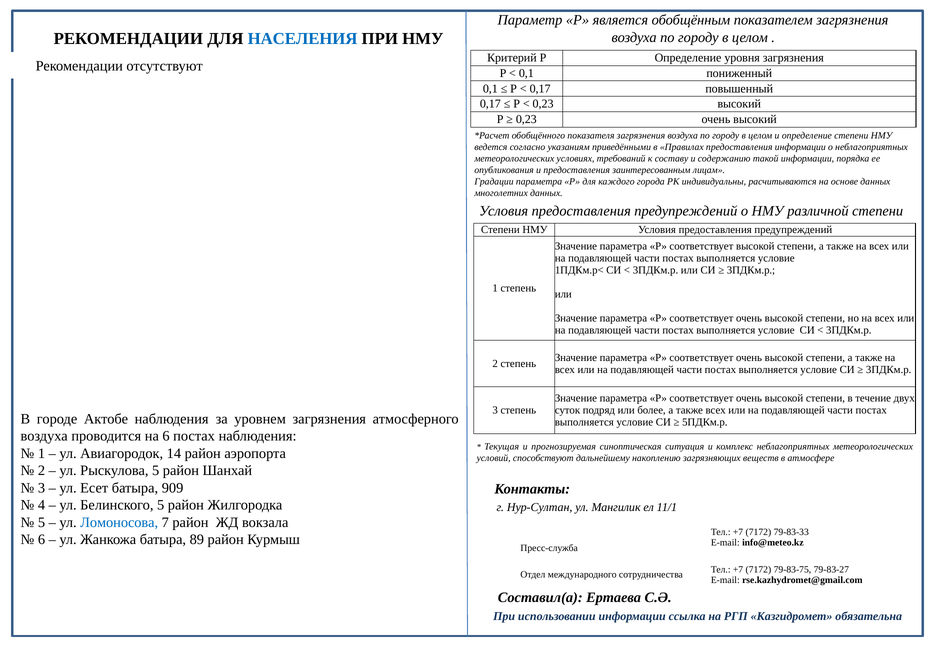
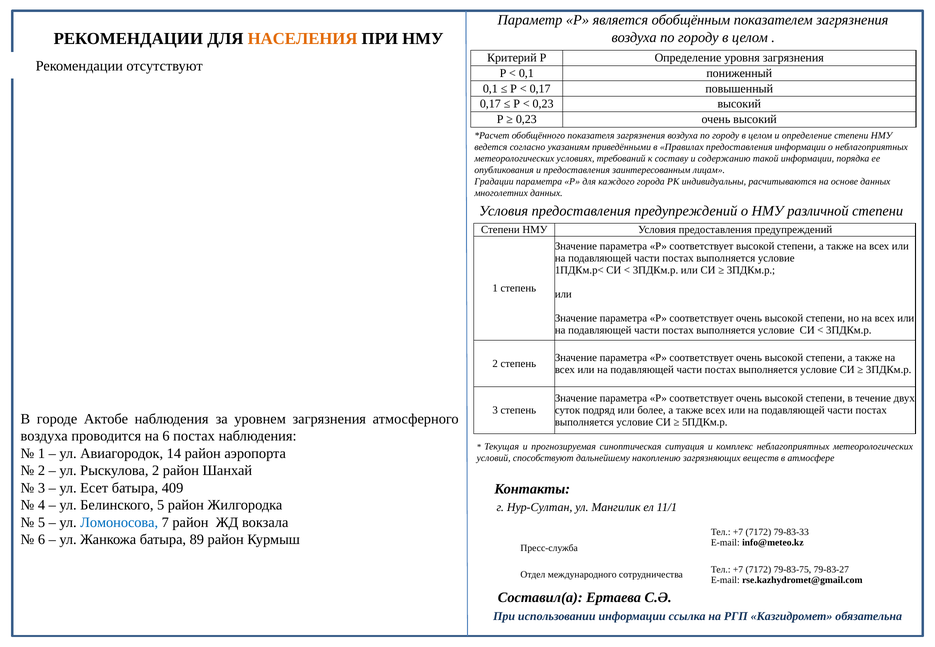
НАСЕЛЕНИЯ colour: blue -> orange (303, 39)
Рыскулова 5: 5 -> 2 (156, 471)
909: 909 -> 409 (173, 488)
